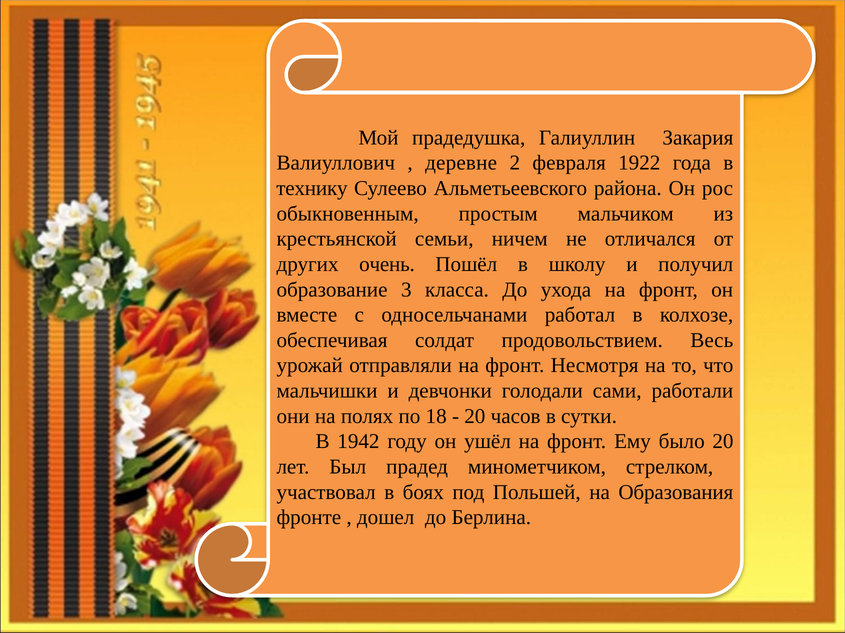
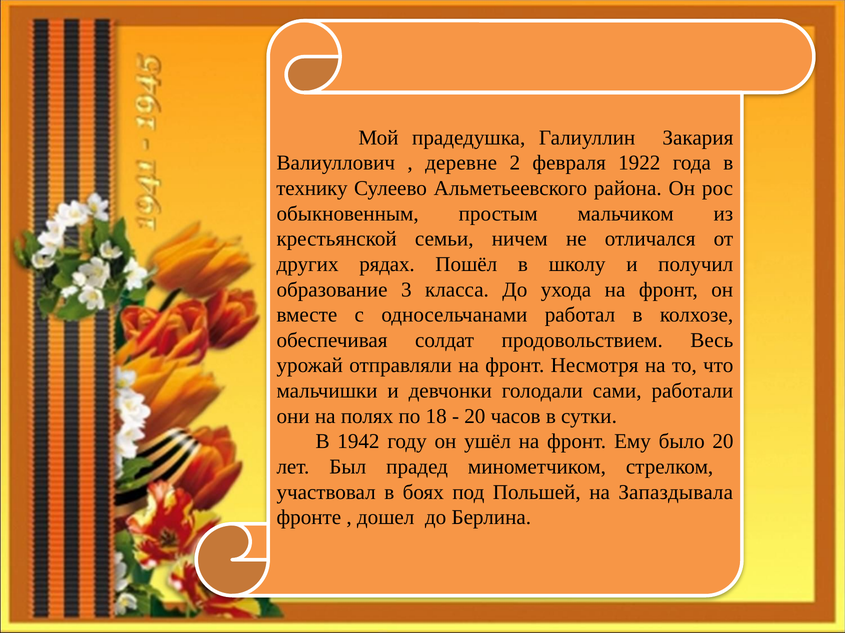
очень: очень -> рядах (387, 265)
Образования: Образования -> Запаздывала (676, 493)
